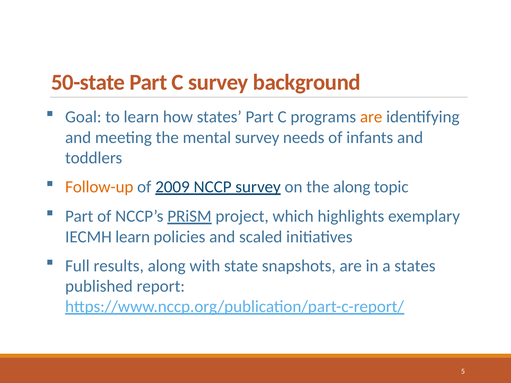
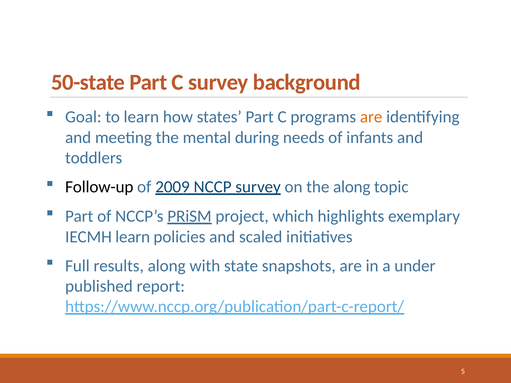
mental survey: survey -> during (257, 138)
Follow-up colour: orange -> black (99, 187)
a states: states -> under (415, 266)
